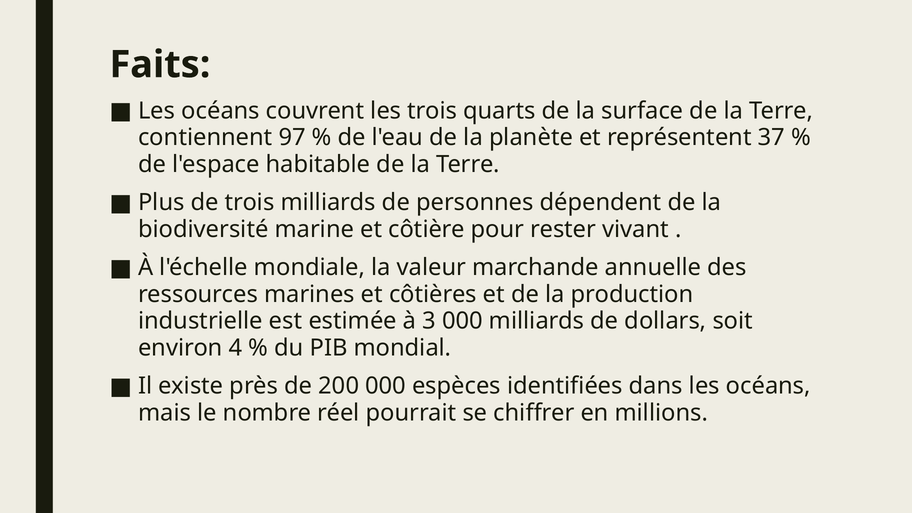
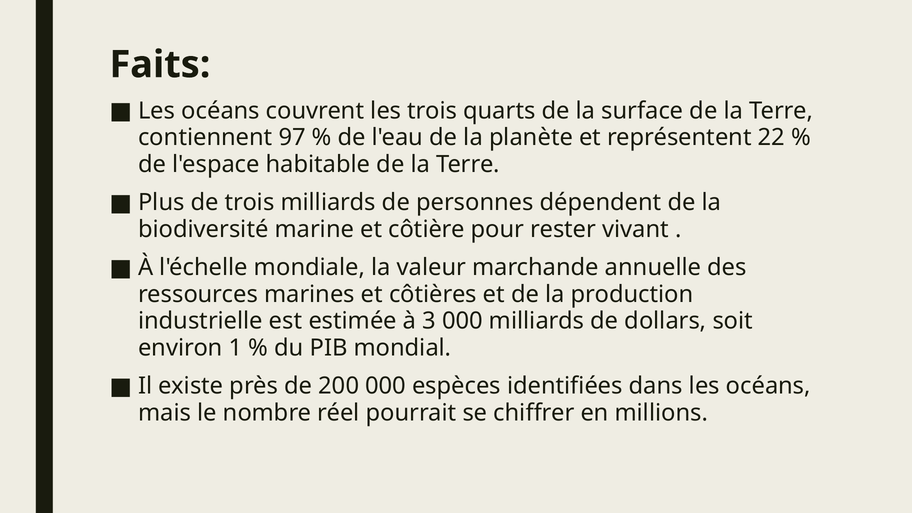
37: 37 -> 22 (771, 138)
4: 4 -> 1 (236, 348)
